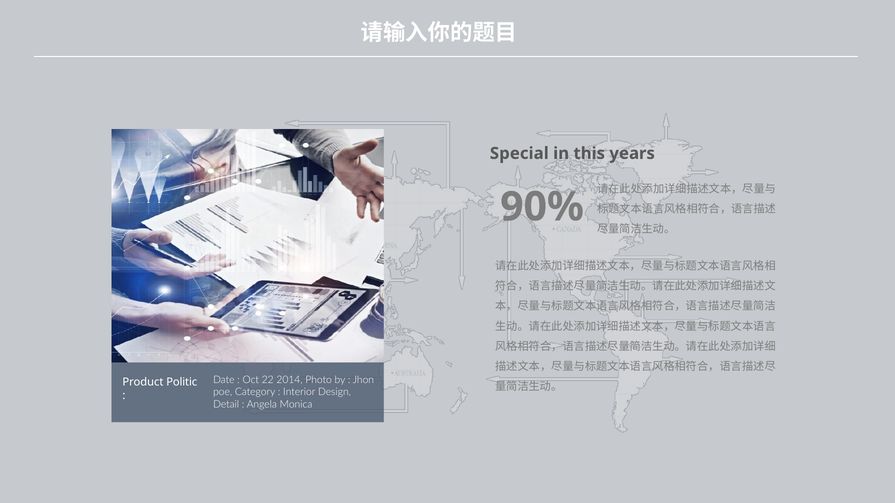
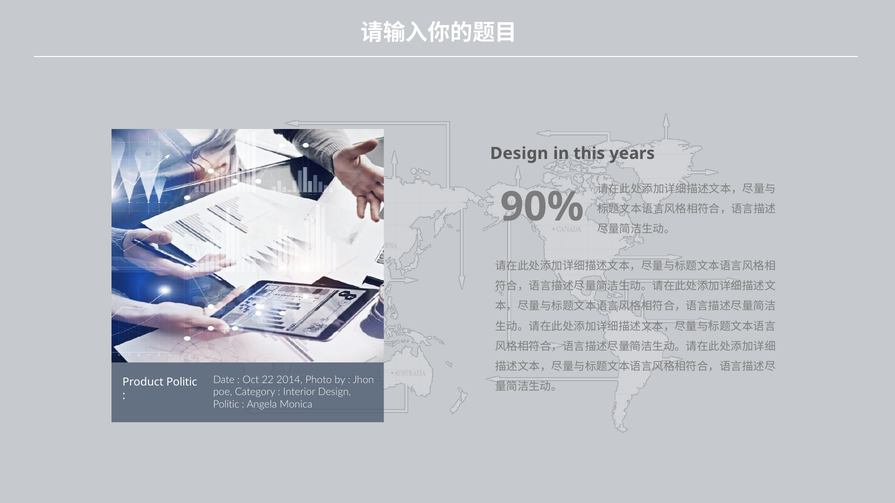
Special: Special -> Design (519, 154)
Detail: Detail -> Politic (226, 405)
